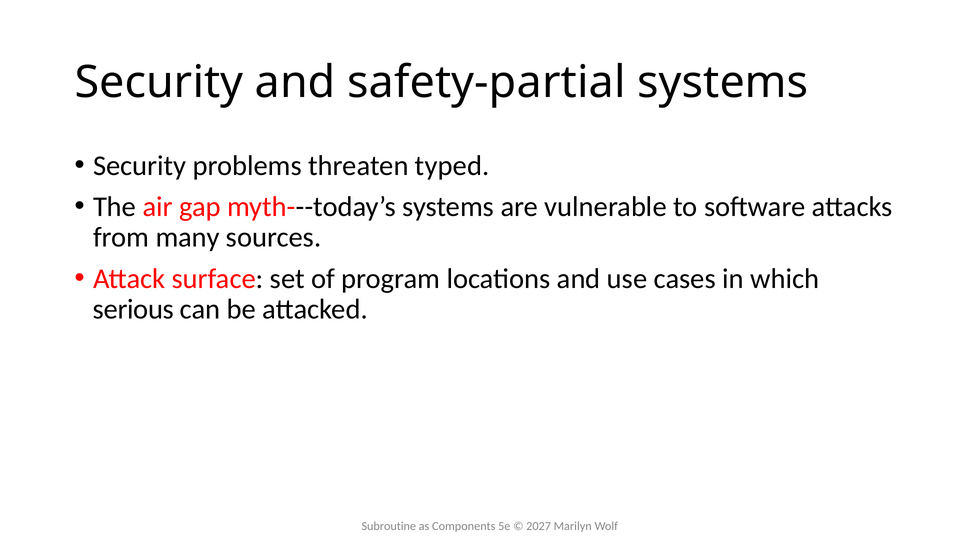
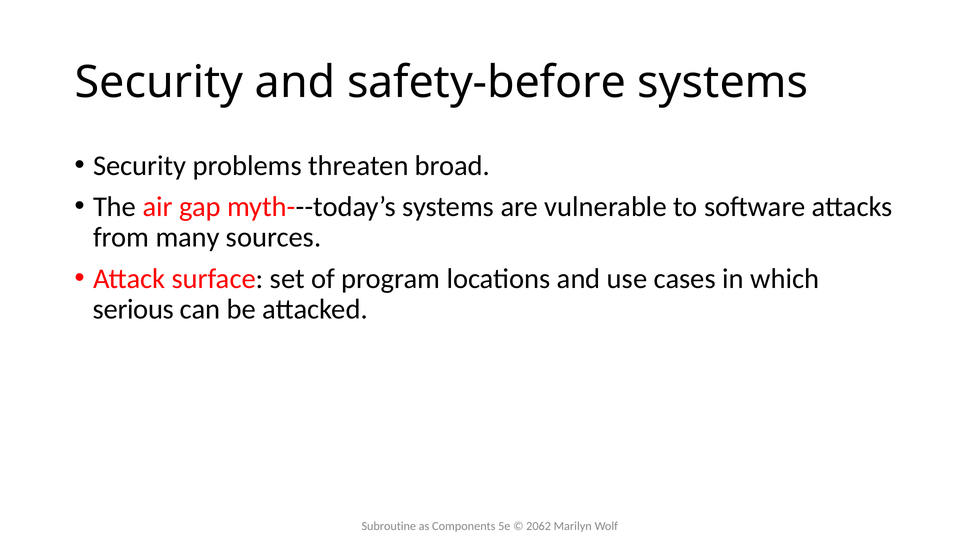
safety-partial: safety-partial -> safety-before (486, 82)
typed: typed -> broad (452, 166)
2027: 2027 -> 2062 (539, 526)
